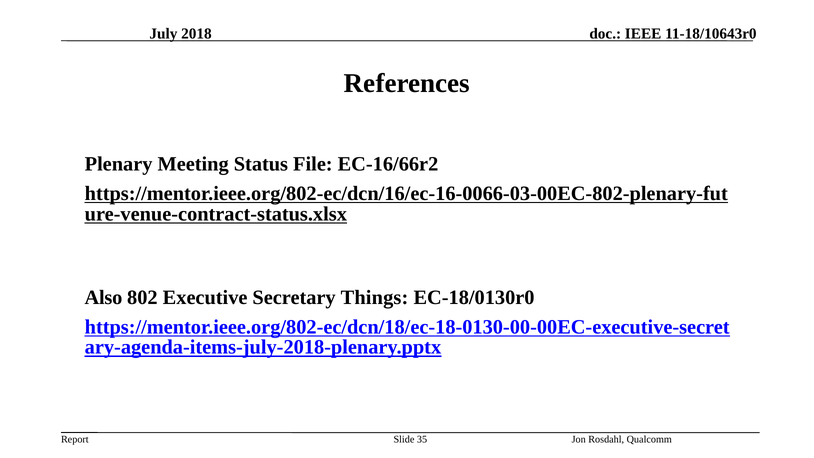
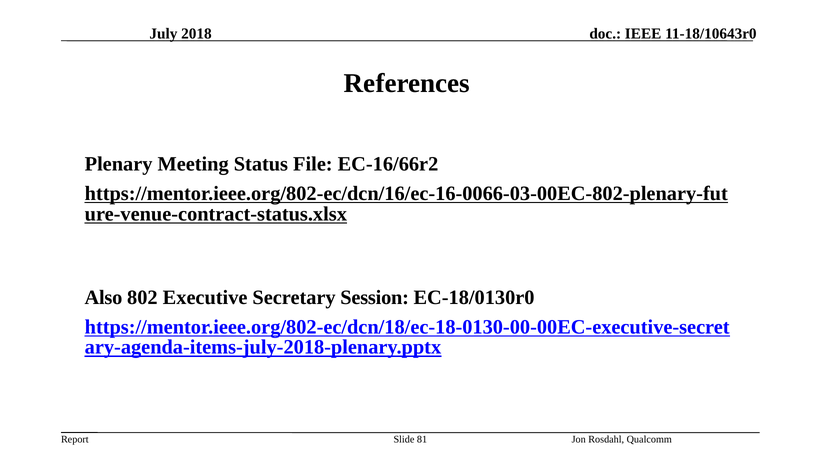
Things: Things -> Session (375, 297)
35: 35 -> 81 (422, 439)
